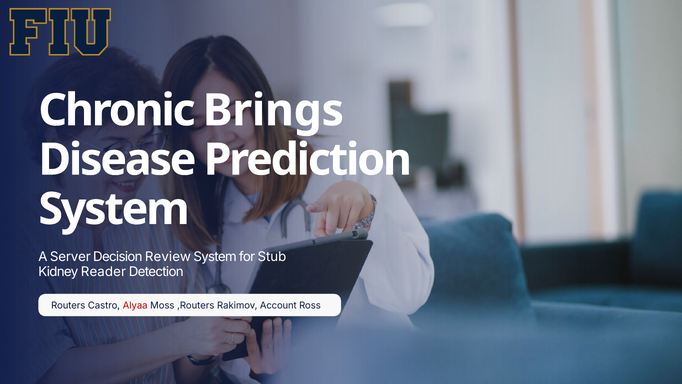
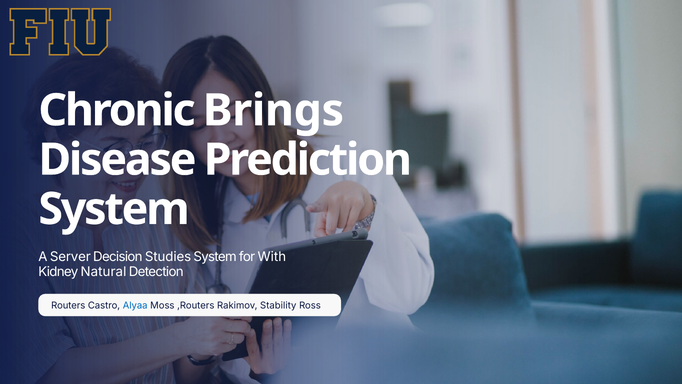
Review: Review -> Studies (168, 257)
Stub: Stub -> With (272, 257)
Reader: Reader -> Natural (103, 271)
Alyaa colour: red -> blue (135, 306)
Account: Account -> Stability (278, 306)
